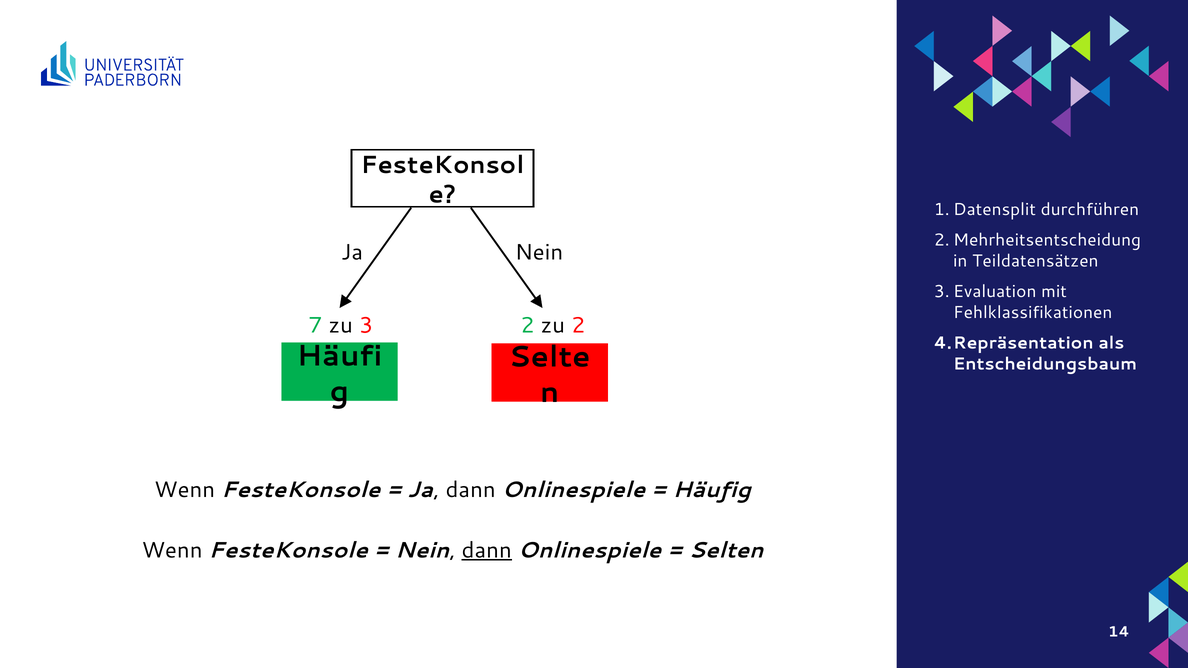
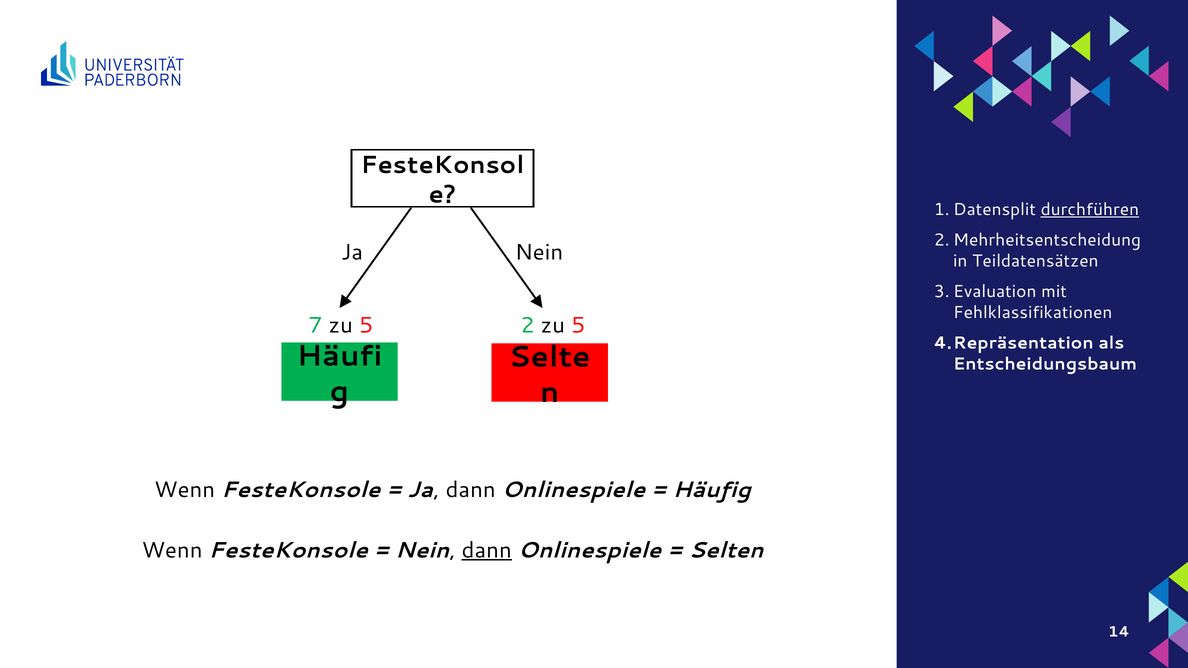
durchführen underline: none -> present (1090, 209)
7 zu 3: 3 -> 5 (366, 326)
2 zu 2: 2 -> 5 (578, 325)
